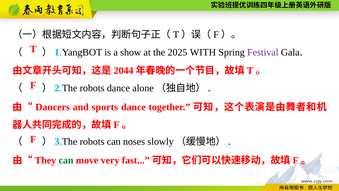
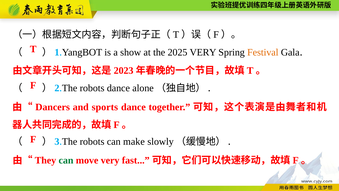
2025 WITH: WITH -> VERY (203, 52)
Festival colour: purple -> orange (263, 52)
2044: 2044 -> 2023 (124, 70)
noses: noses -> make (134, 141)
